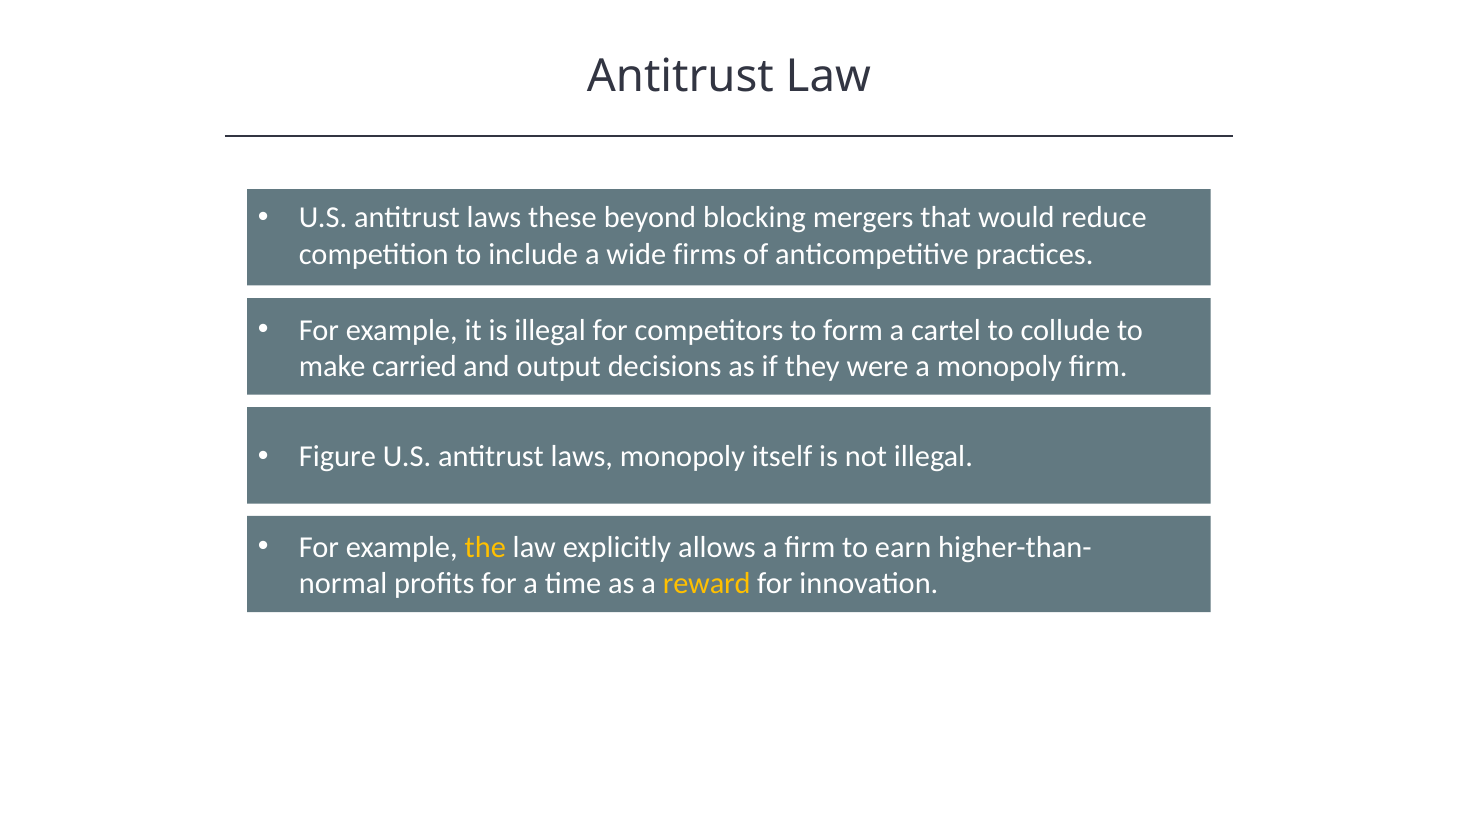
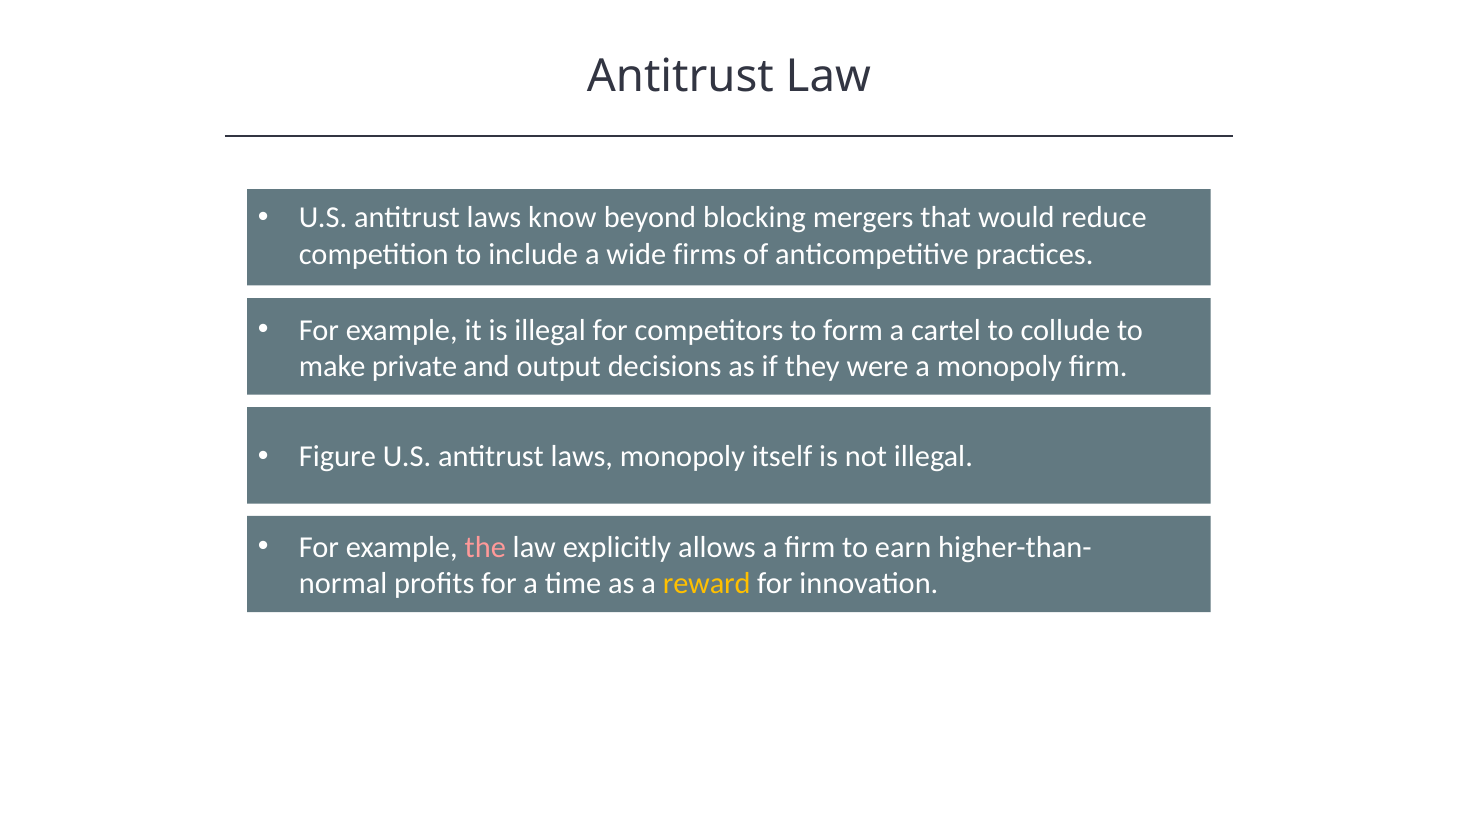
these: these -> know (562, 218)
carried: carried -> private (415, 367)
the colour: yellow -> pink (485, 548)
